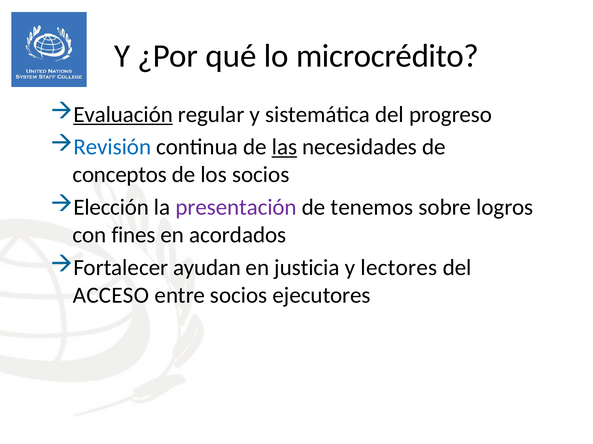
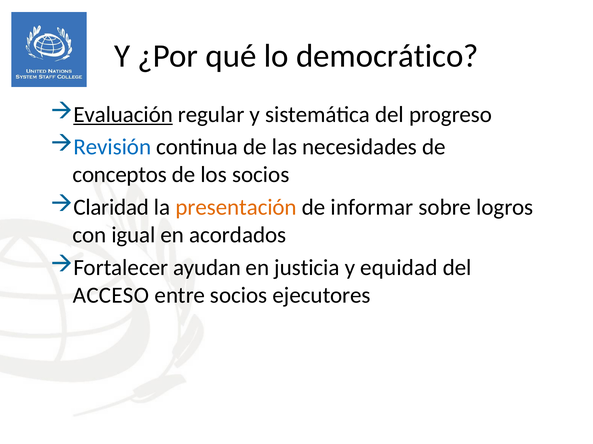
microcrédito: microcrédito -> democrático (387, 56)
las underline: present -> none (284, 147)
Elección: Elección -> Claridad (111, 208)
presentación colour: purple -> orange (236, 208)
tenemos: tenemos -> informar (372, 208)
fines: fines -> igual (133, 235)
lectores: lectores -> equidad (399, 268)
